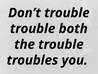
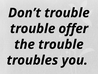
both: both -> offer (73, 28)
